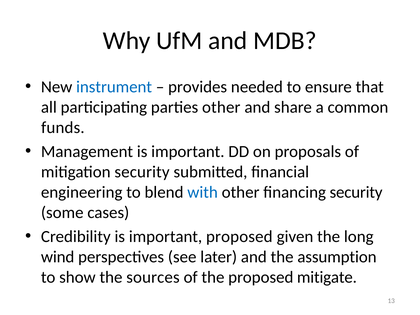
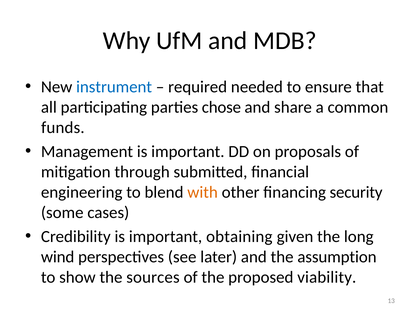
provides: provides -> required (198, 87)
parties other: other -> chose (221, 107)
mitigation security: security -> through (142, 172)
with colour: blue -> orange (203, 192)
important proposed: proposed -> obtaining (239, 237)
mitigate: mitigate -> viability (327, 277)
